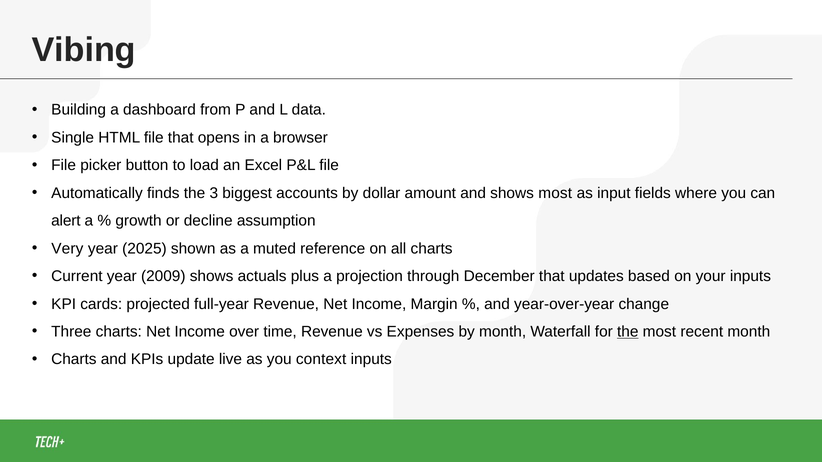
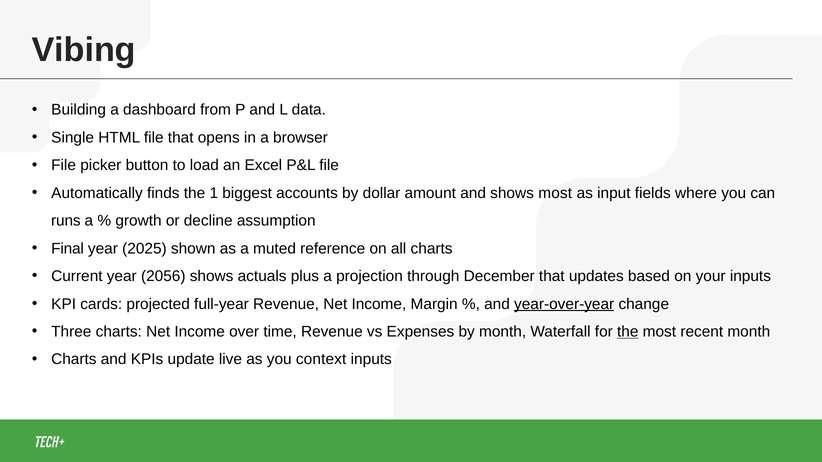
3: 3 -> 1 (214, 193)
alert: alert -> runs (66, 221)
Very: Very -> Final (68, 249)
2009: 2009 -> 2056 (163, 276)
year-over-year underline: none -> present (564, 304)
